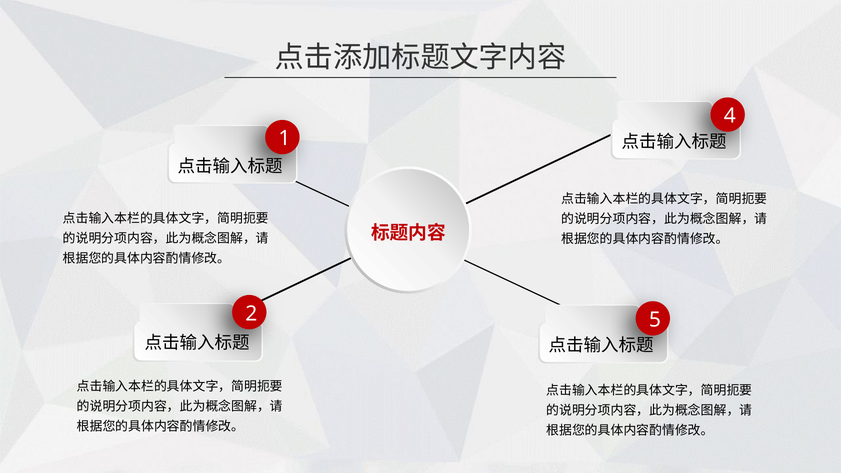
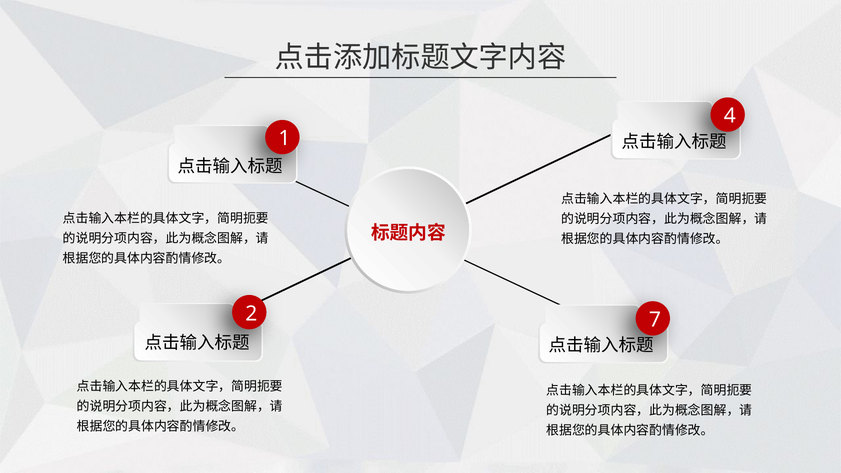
5: 5 -> 7 (655, 320)
